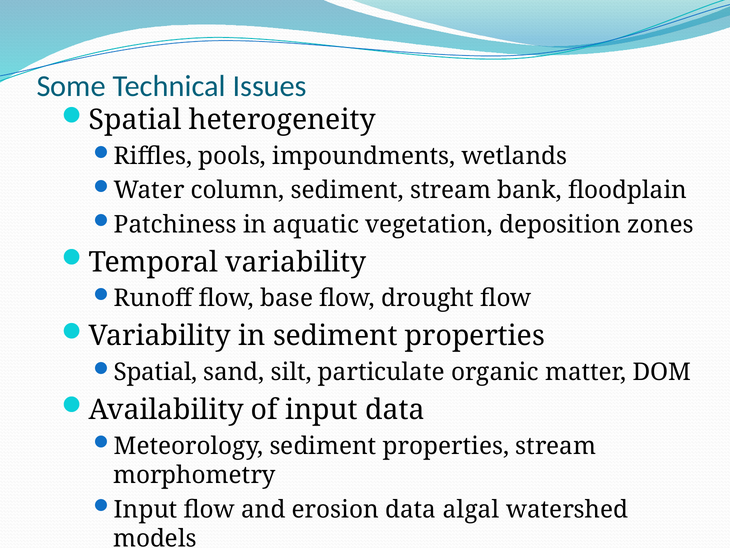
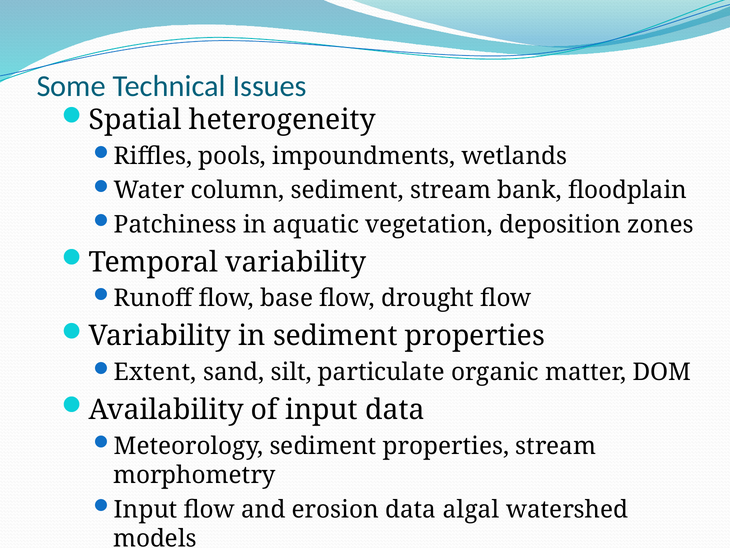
Spatial: Spatial -> Extent (155, 372)
